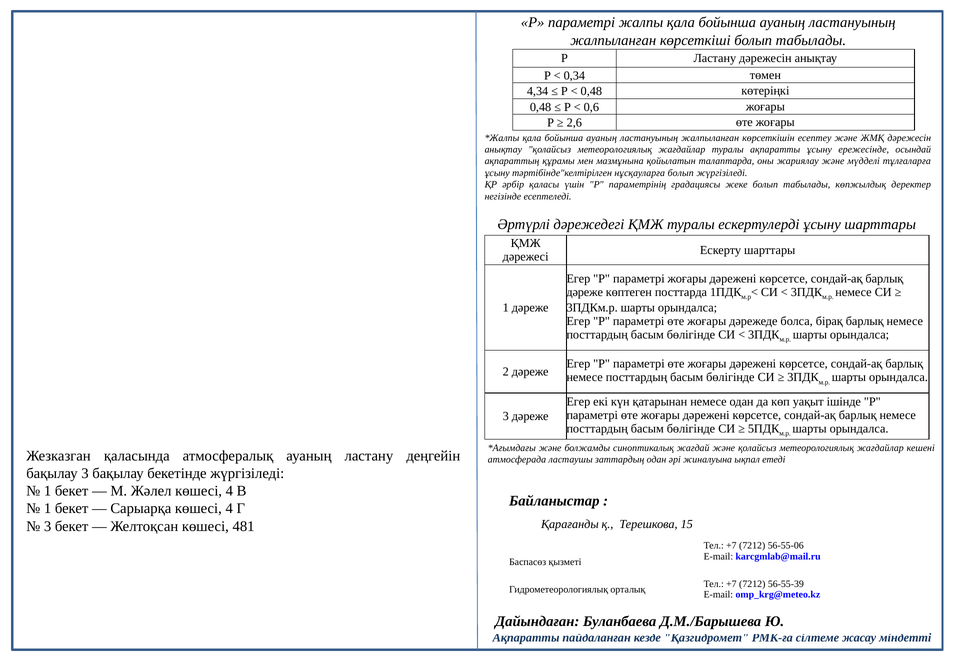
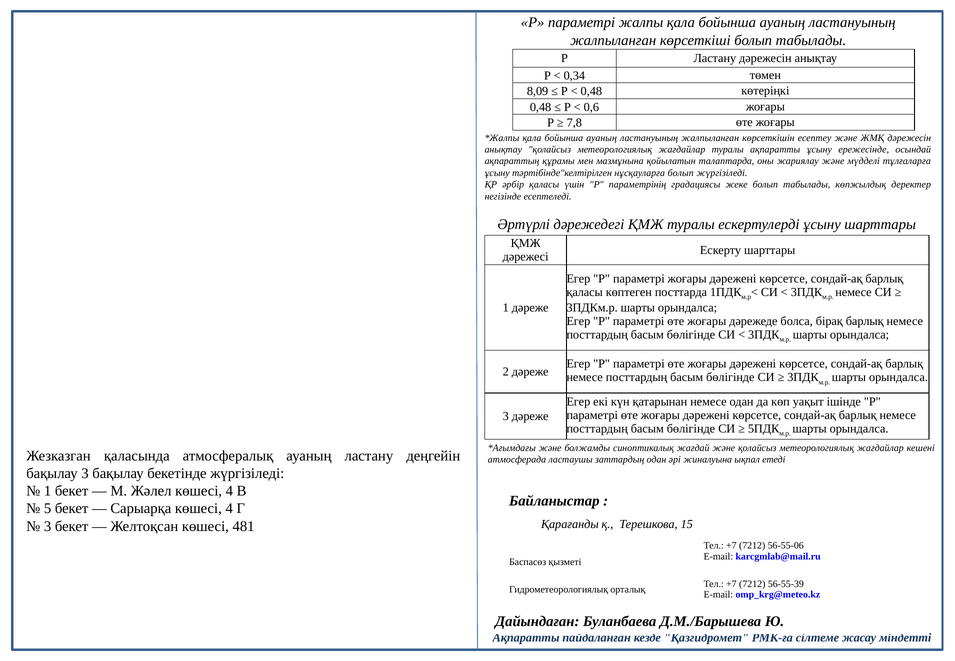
4,34: 4,34 -> 8,09 (538, 91)
2,6: 2,6 -> 7,8 (574, 123)
дәреже: дәреже -> қаласы (585, 292)
1: 1 -> 5 (48, 509)
